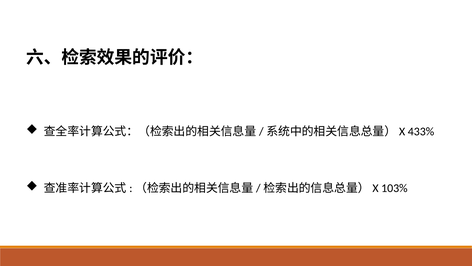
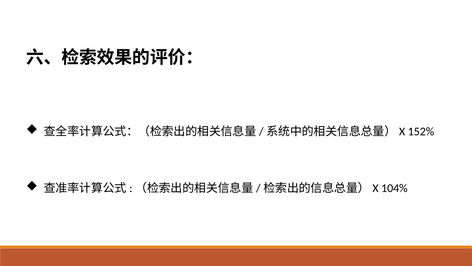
433%: 433% -> 152% (421, 131)
103%: 103% -> 104% (394, 188)
